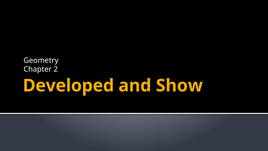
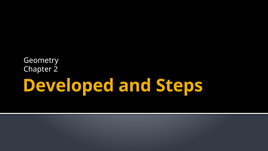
Show: Show -> Steps (179, 85)
